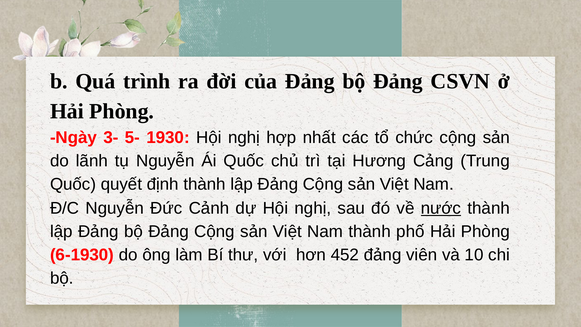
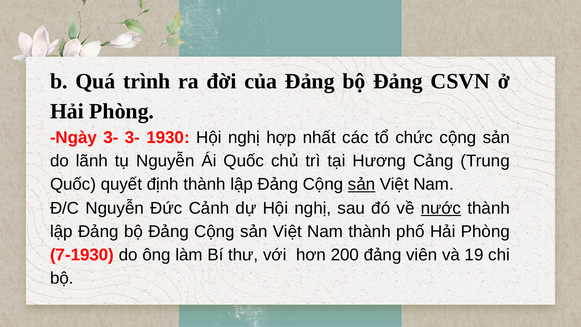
3- 5-: 5- -> 3- (132, 138)
sản underline: none -> present (362, 184)
6-1930: 6-1930 -> 7-1930 (82, 255)
452: 452 -> 200 (345, 255)
10: 10 -> 19 (474, 255)
